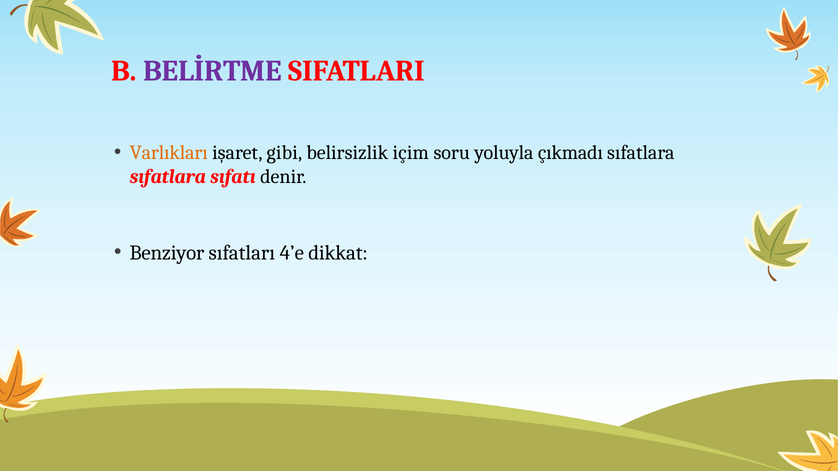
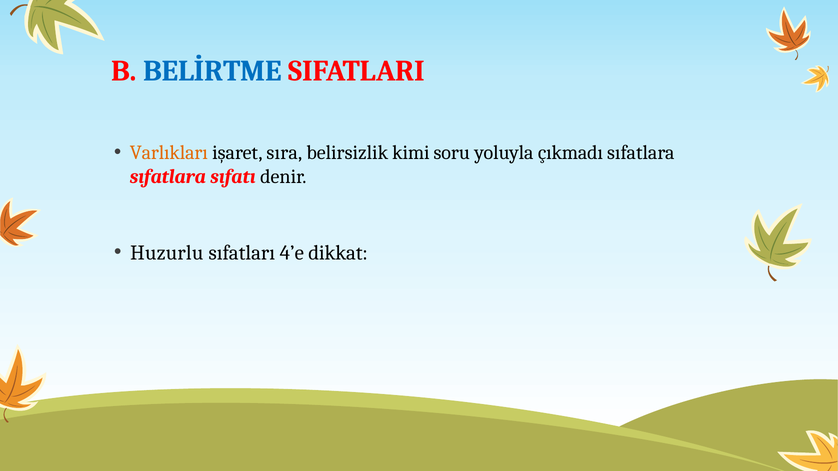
BELİRTME colour: purple -> blue (213, 71)
gibi: gibi -> sıra (284, 153)
içim: içim -> kimi (411, 153)
Benziyor: Benziyor -> Huzurlu (167, 253)
